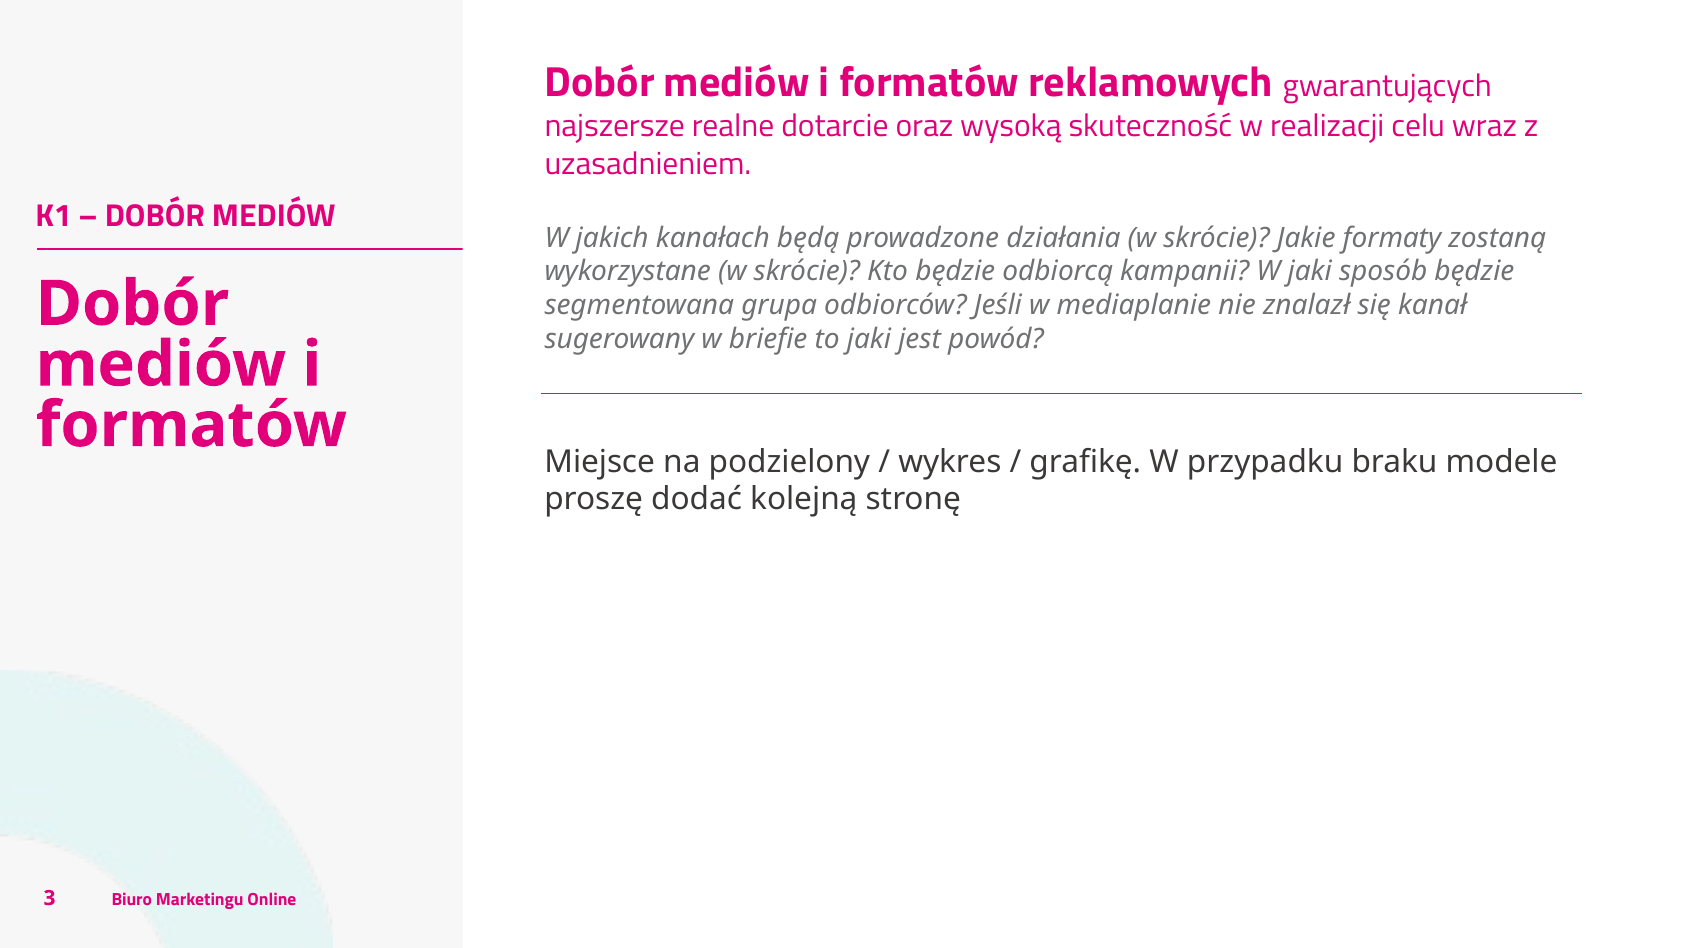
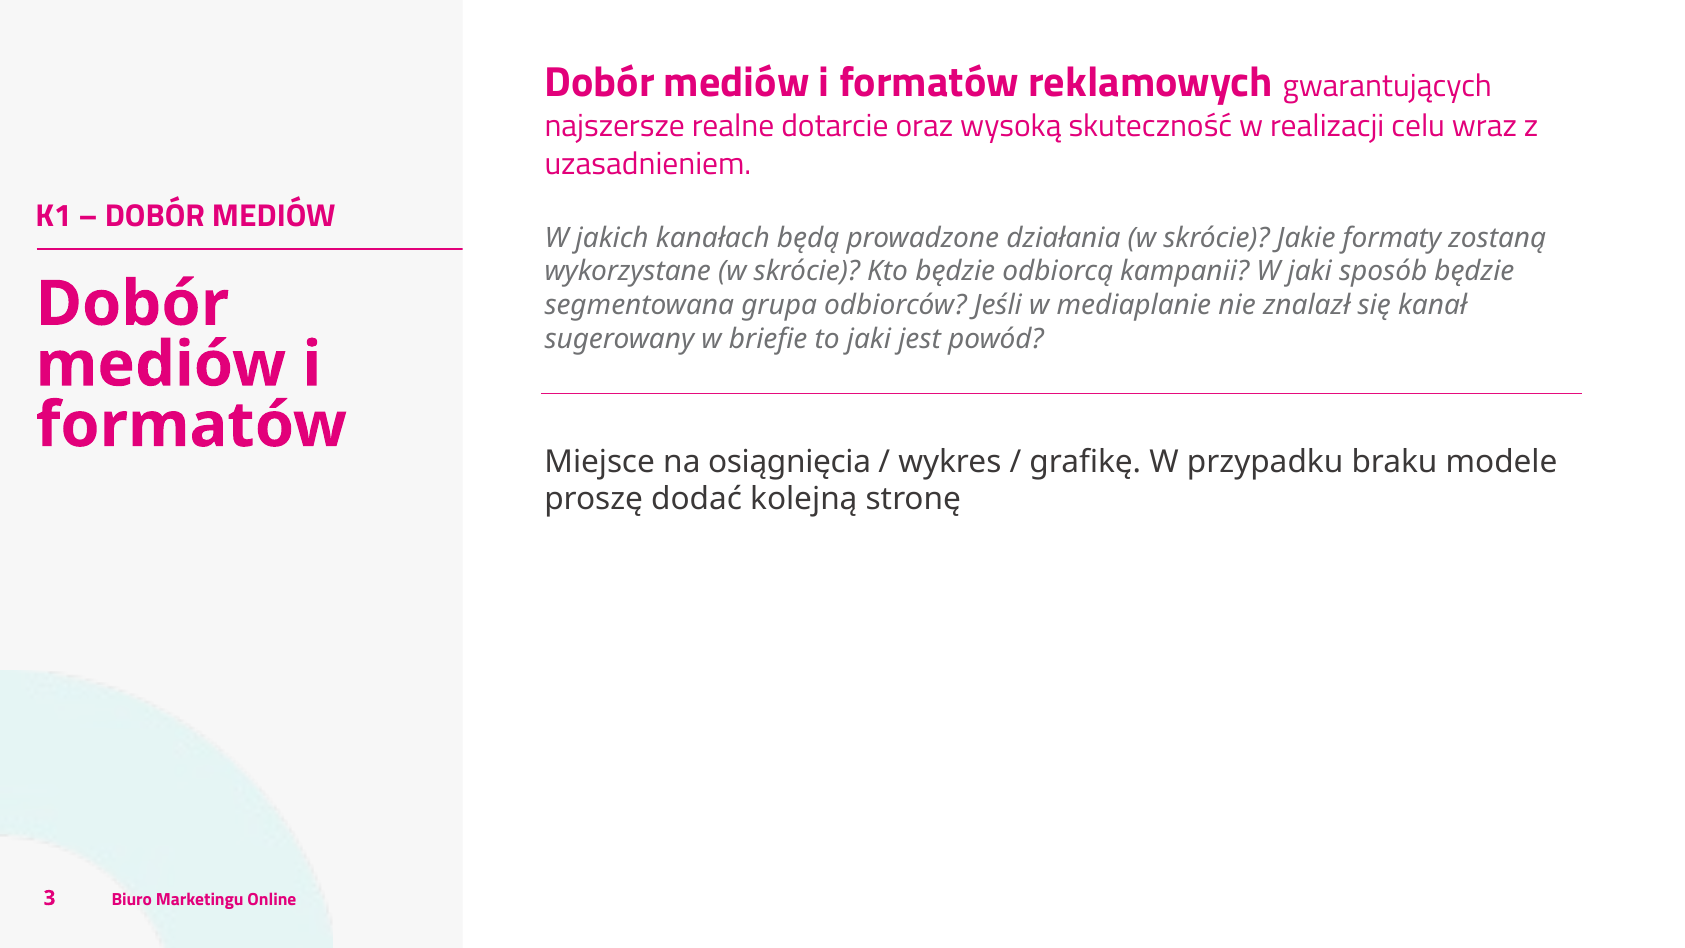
podzielony: podzielony -> osiągnięcia (790, 462)
